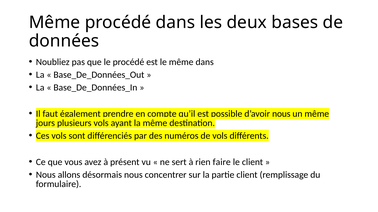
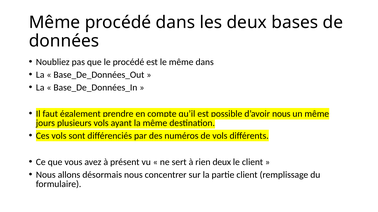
rien faire: faire -> deux (222, 163)
